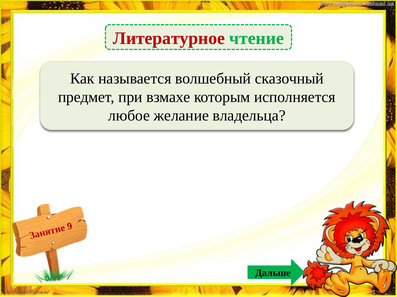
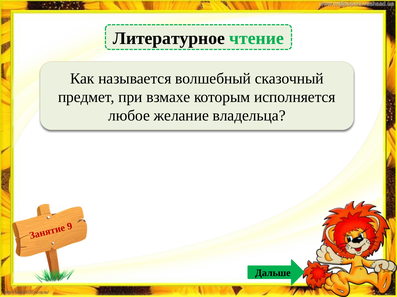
Литературное colour: red -> black (169, 38)
